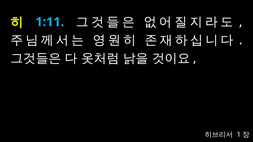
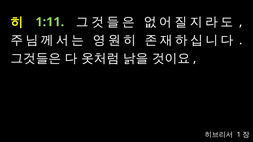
1:11 colour: light blue -> light green (50, 22)
